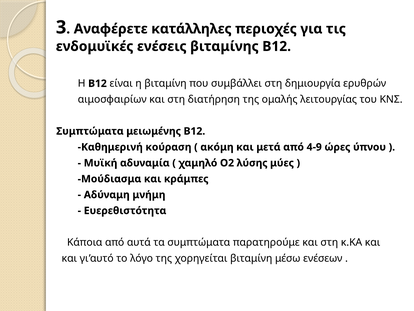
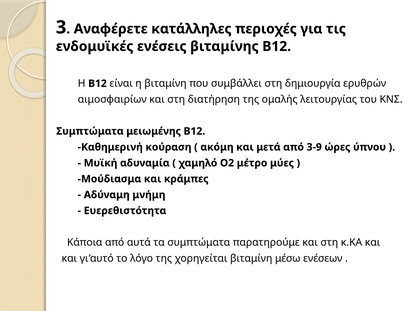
4-9: 4-9 -> 3-9 (314, 147)
λύσης: λύσης -> μέτρο (252, 163)
